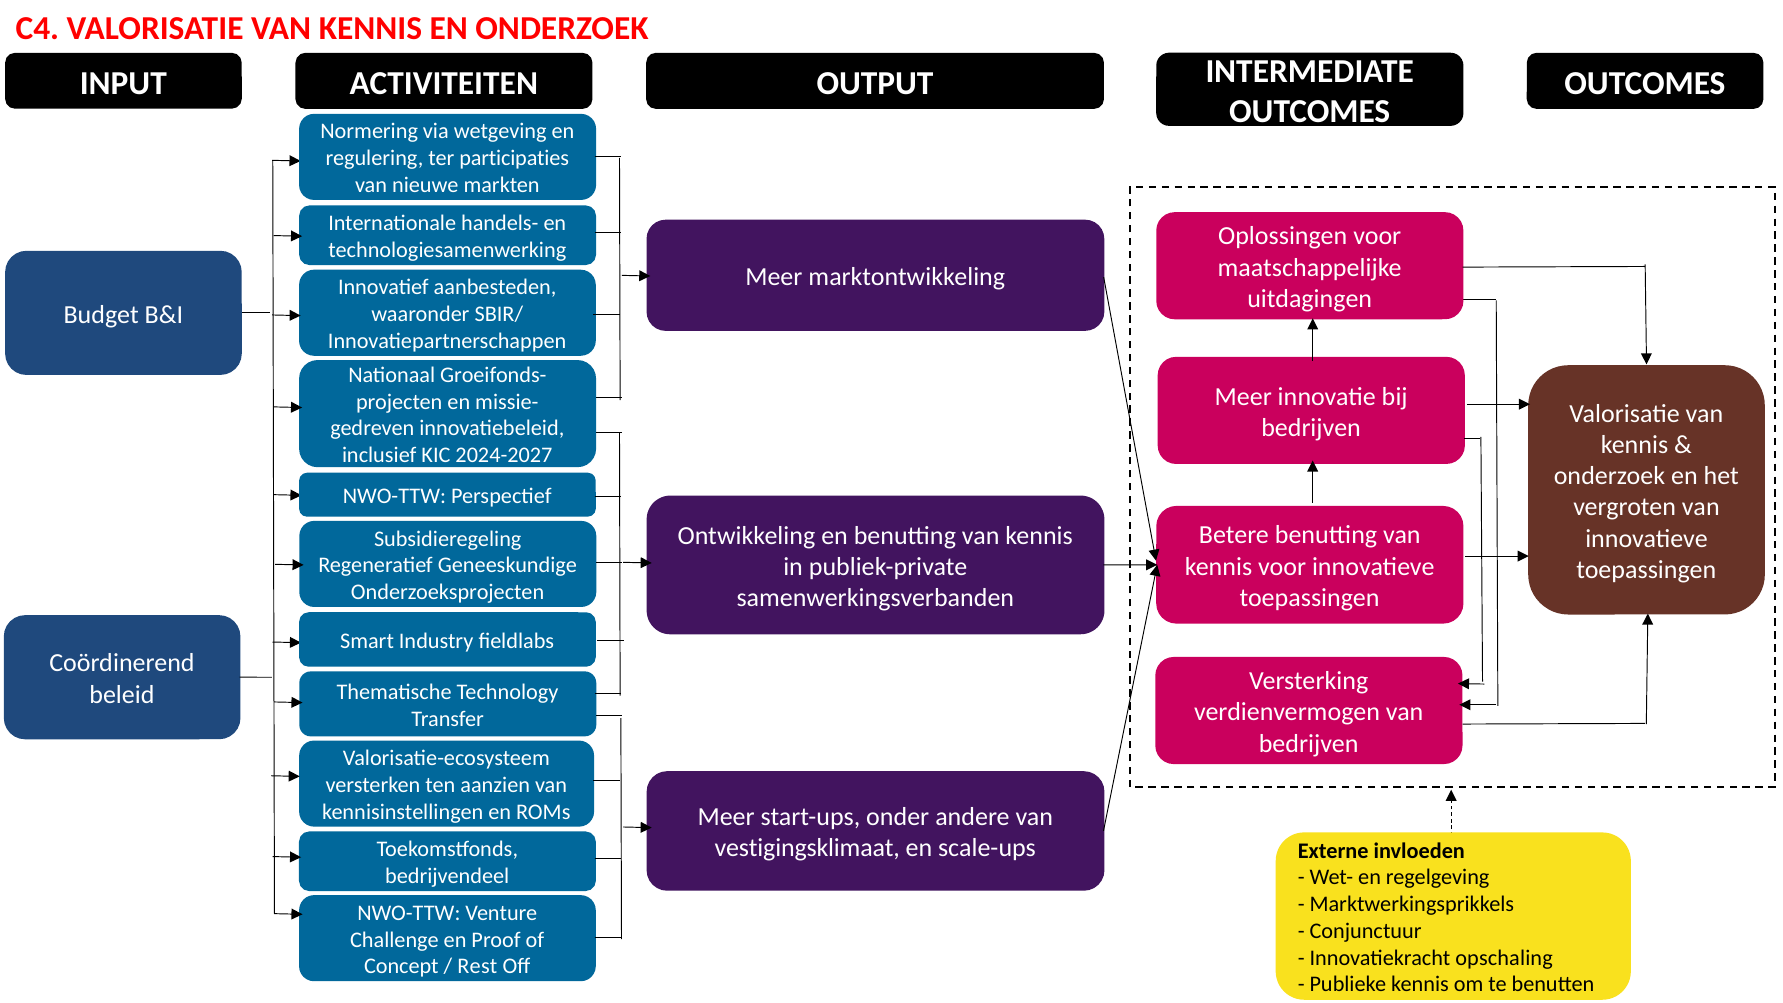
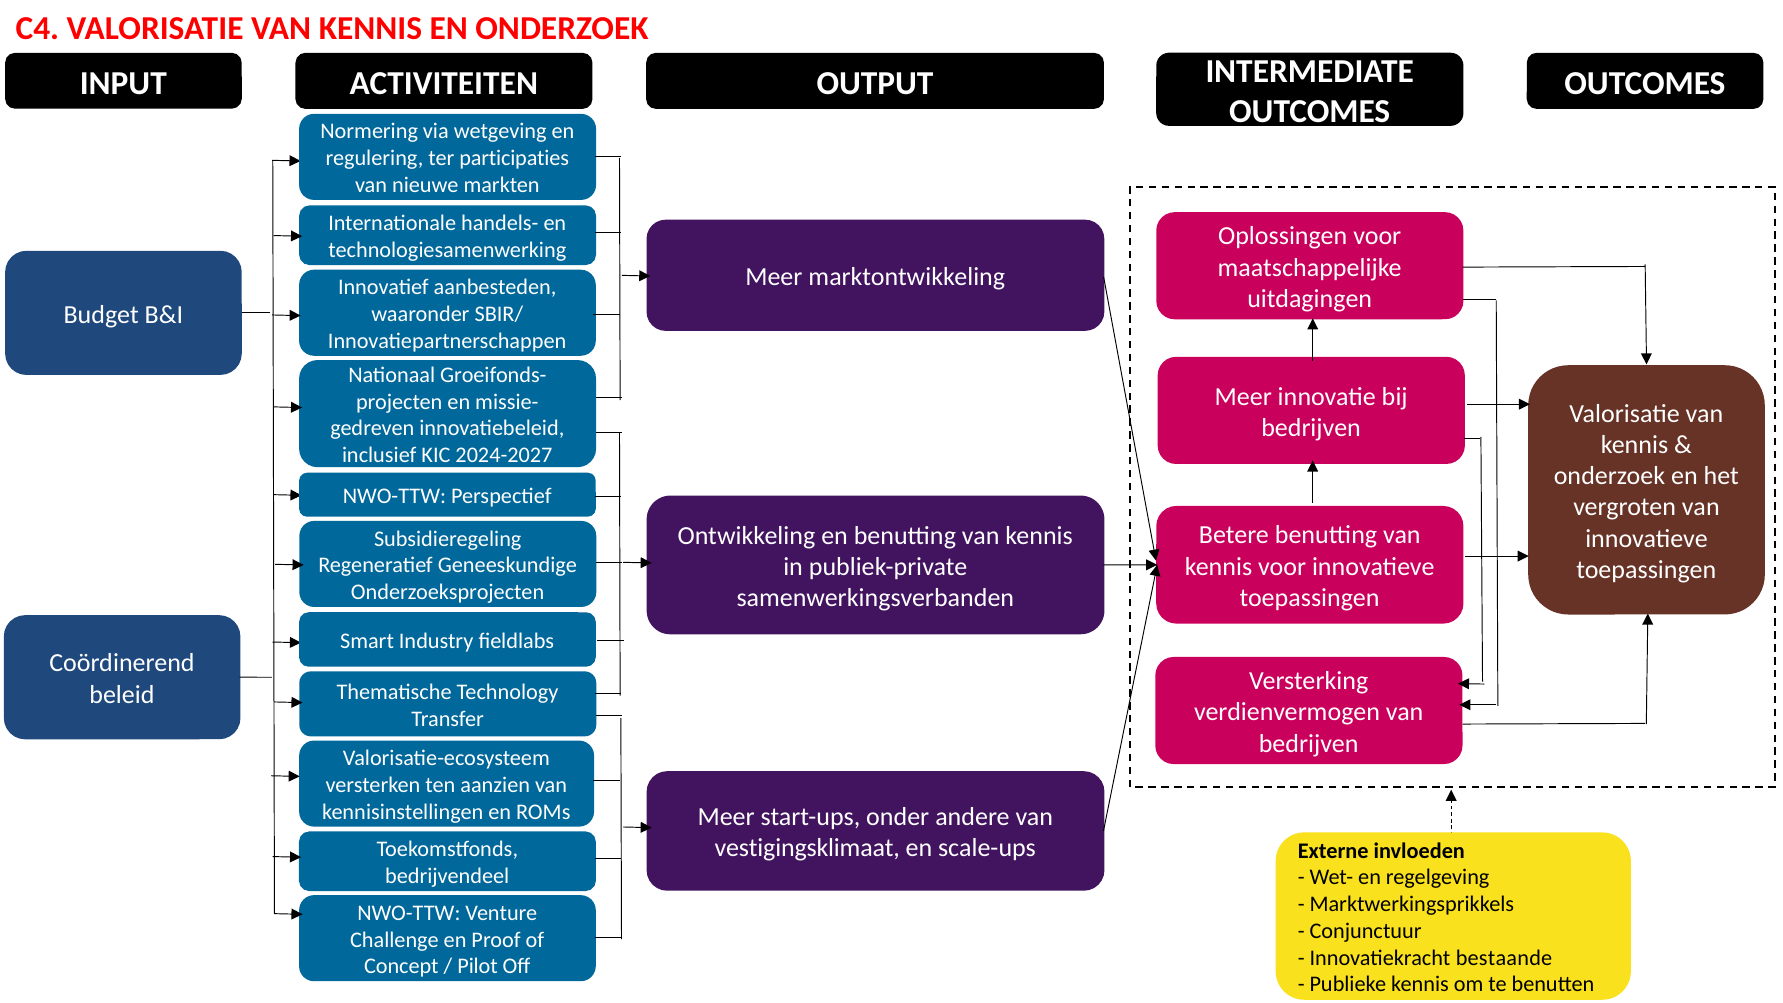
opschaling: opschaling -> bestaande (1504, 958)
Rest: Rest -> Pilot (478, 966)
